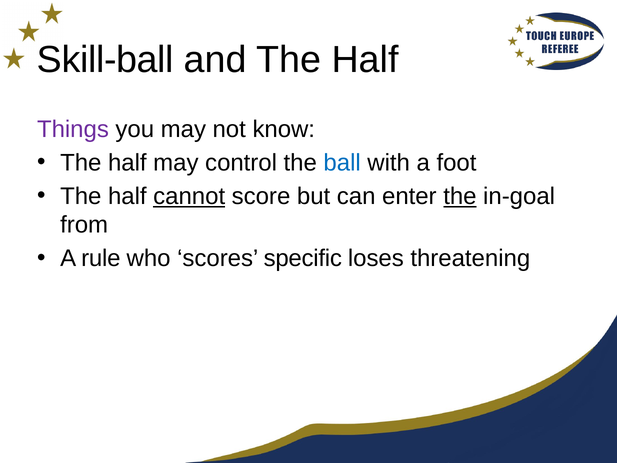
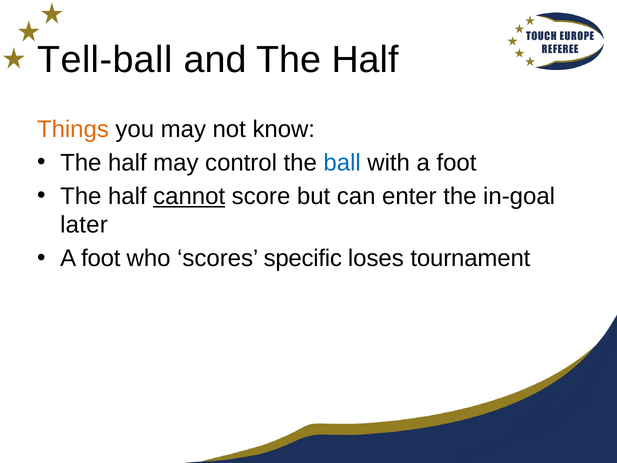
Skill-ball: Skill-ball -> Tell-ball (105, 60)
Things colour: purple -> orange (73, 129)
the underline: present -> none (460, 196)
from: from -> later (84, 225)
rule: rule -> foot (101, 258)
threatening: threatening -> tournament (470, 258)
